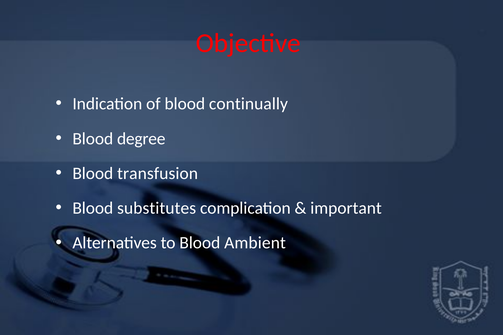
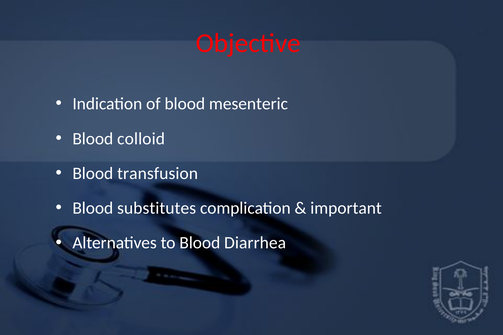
continually: continually -> mesenteric (248, 104)
degree: degree -> colloid (141, 139)
Ambient: Ambient -> Diarrhea (255, 243)
